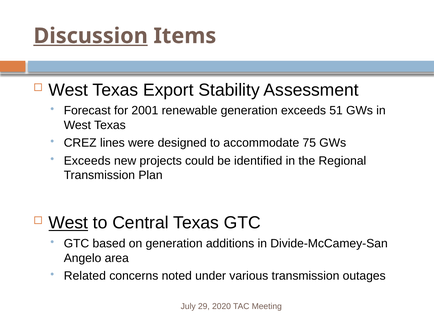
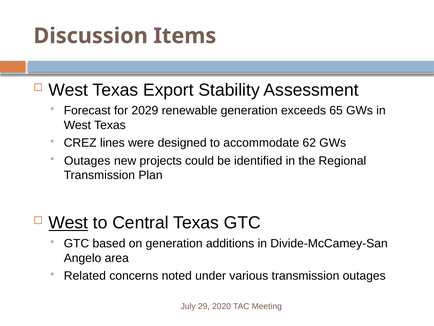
Discussion underline: present -> none (91, 36)
2001: 2001 -> 2029 (145, 110)
51: 51 -> 65 (336, 110)
75: 75 -> 62 (309, 143)
Exceeds: Exceeds -> Outages (87, 161)
